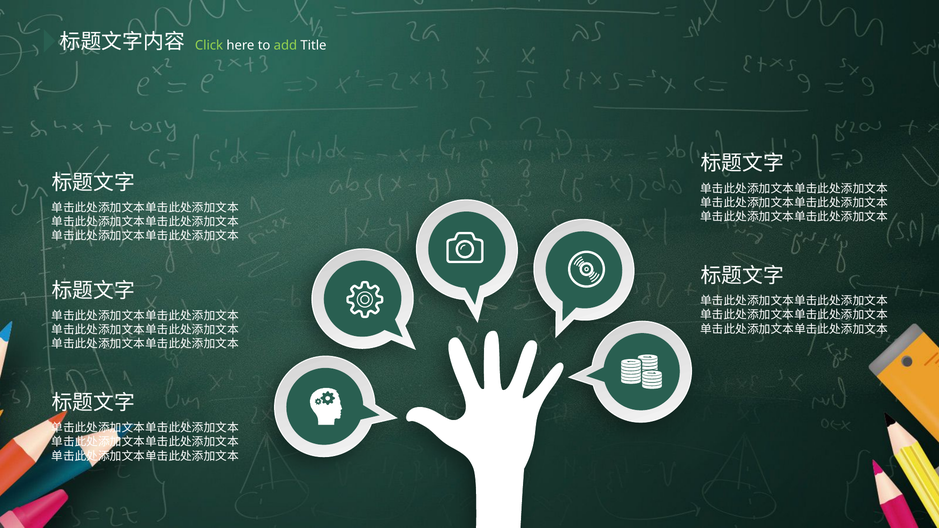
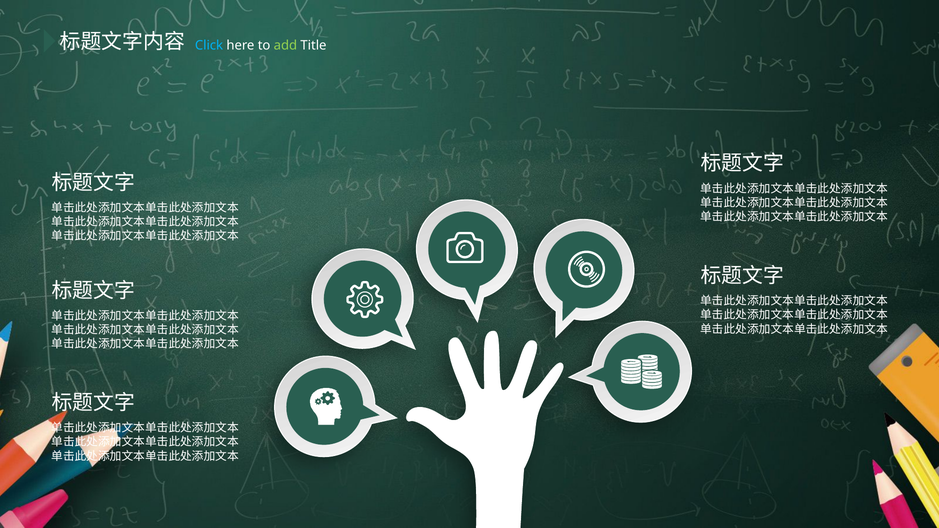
Click colour: light green -> light blue (209, 45)
